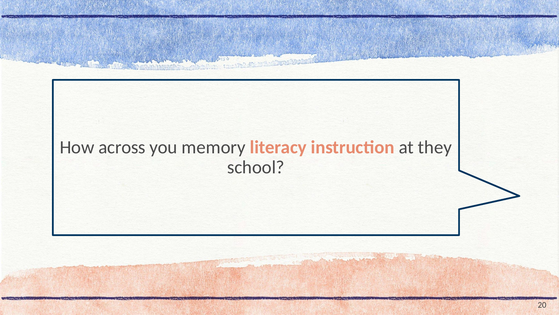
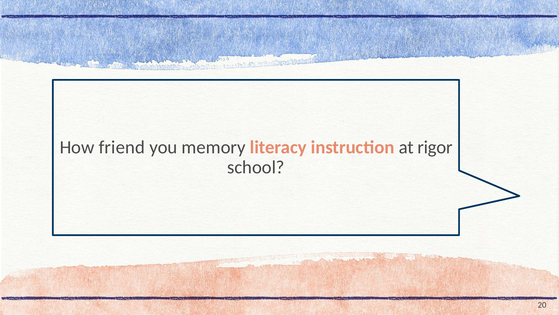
across: across -> friend (122, 147)
they: they -> rigor (435, 147)
